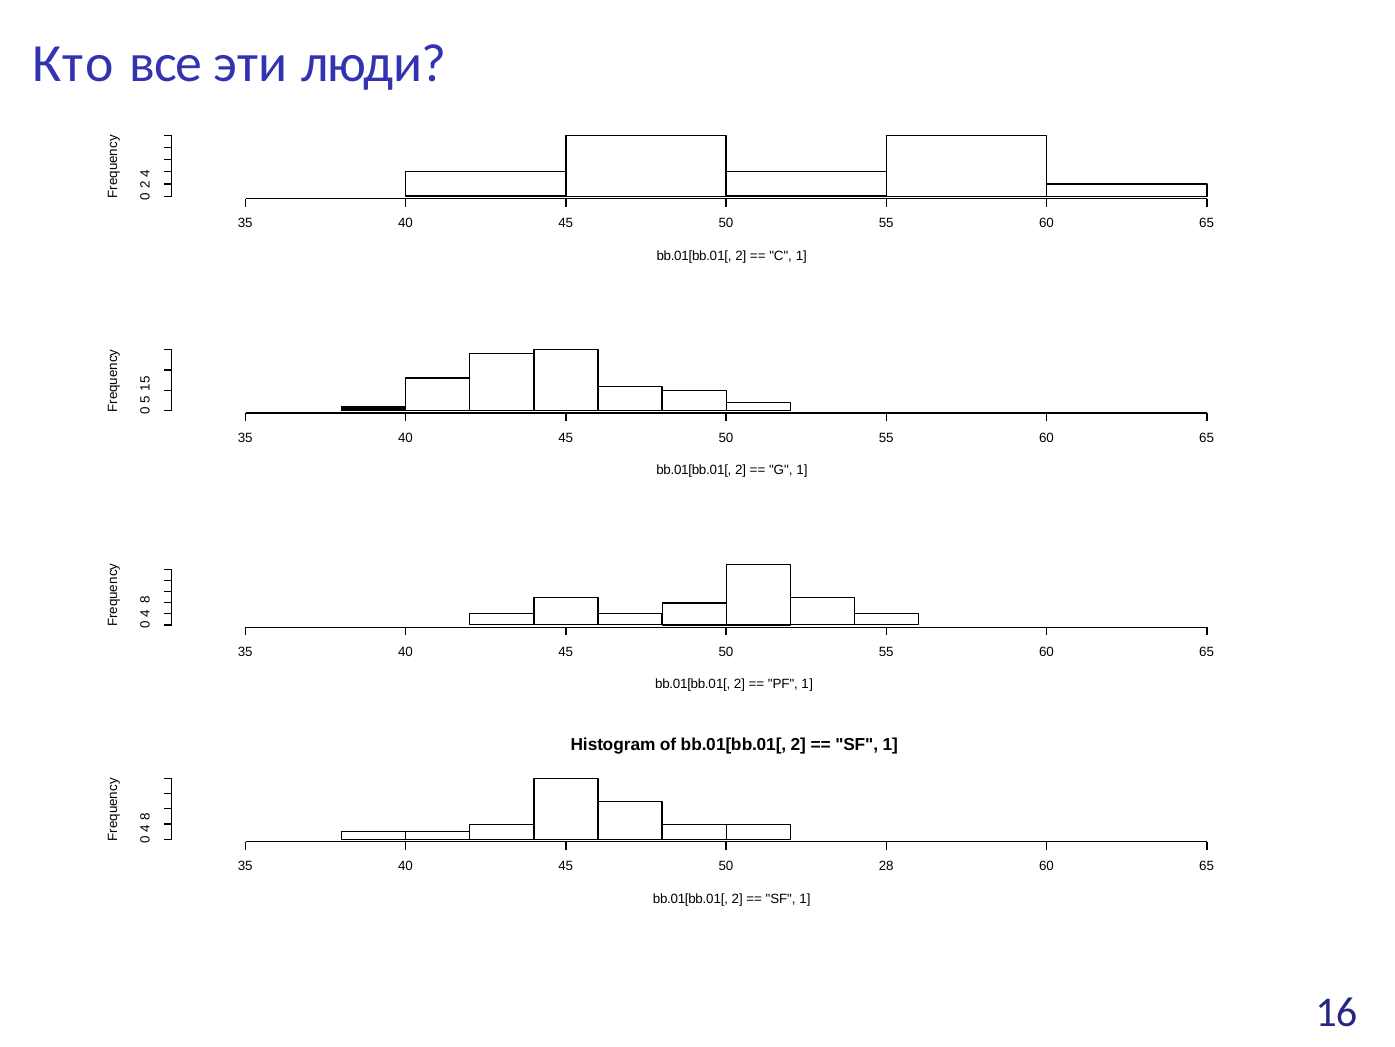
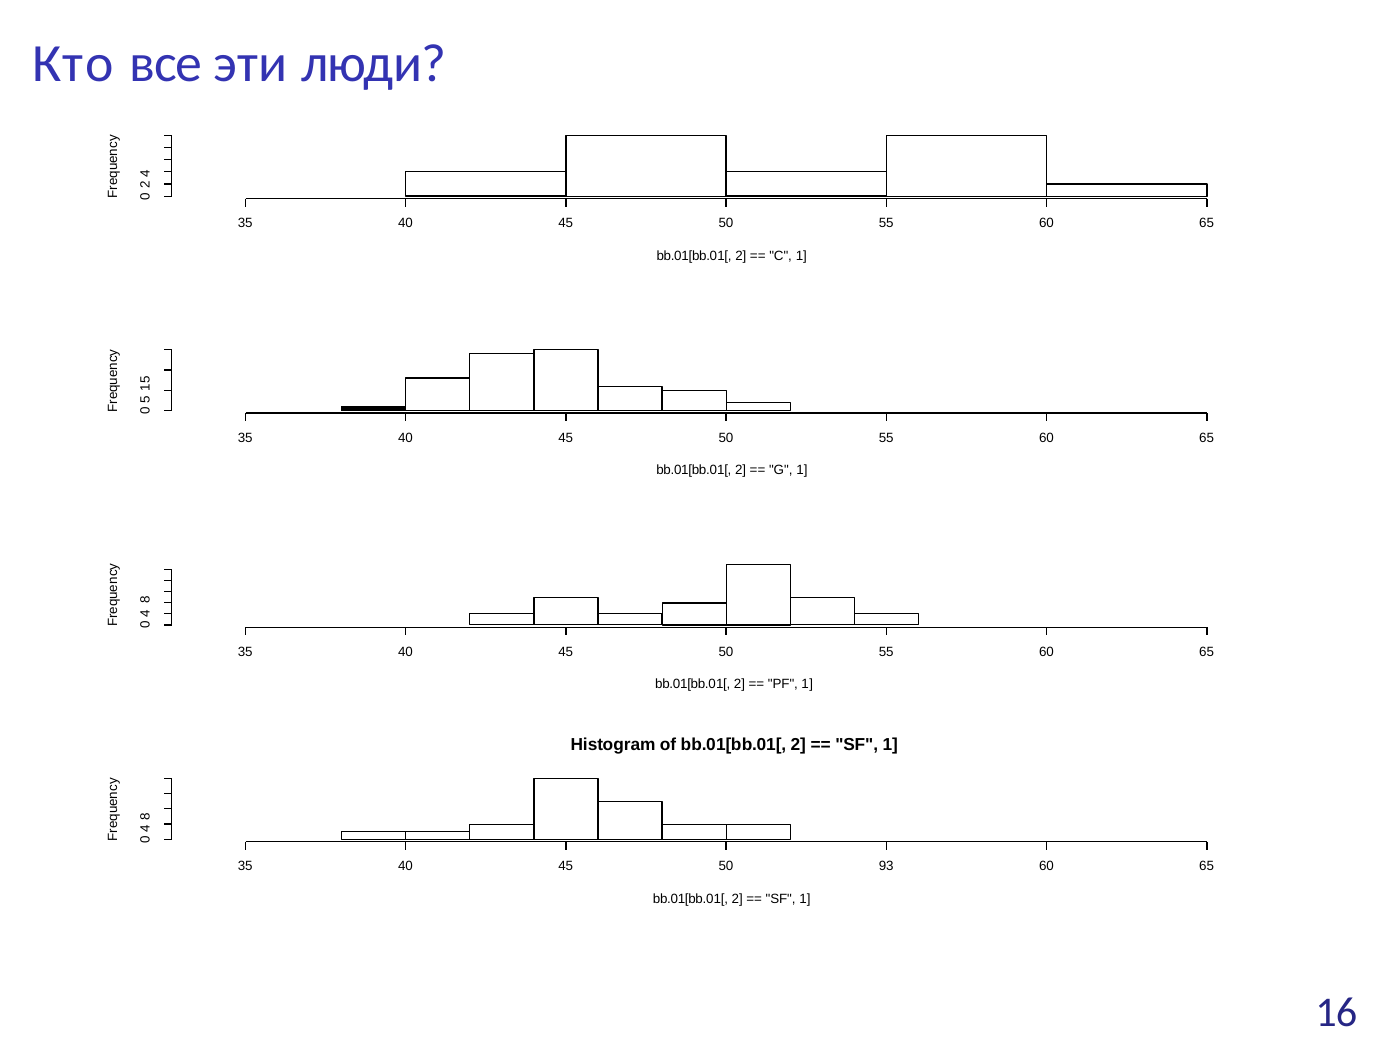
28: 28 -> 93 (886, 867)
